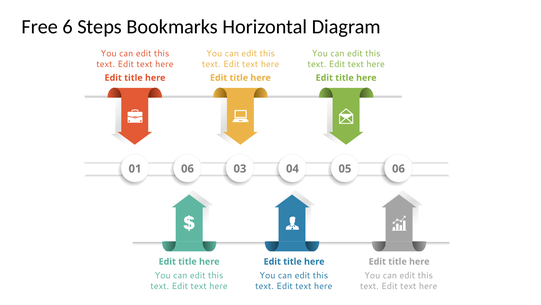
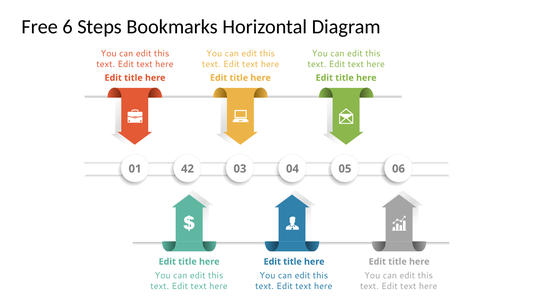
01 06: 06 -> 42 (187, 168)
